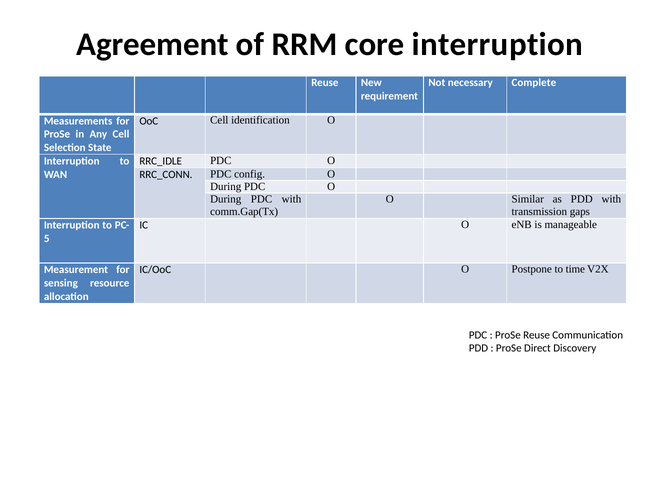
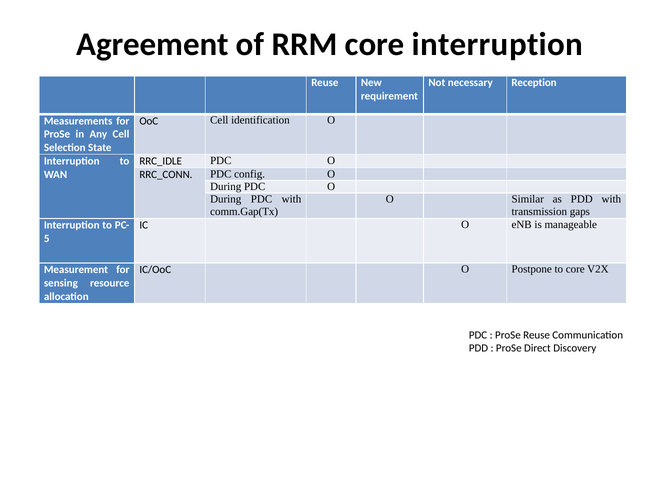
Complete: Complete -> Reception (534, 83)
to time: time -> core (575, 269)
